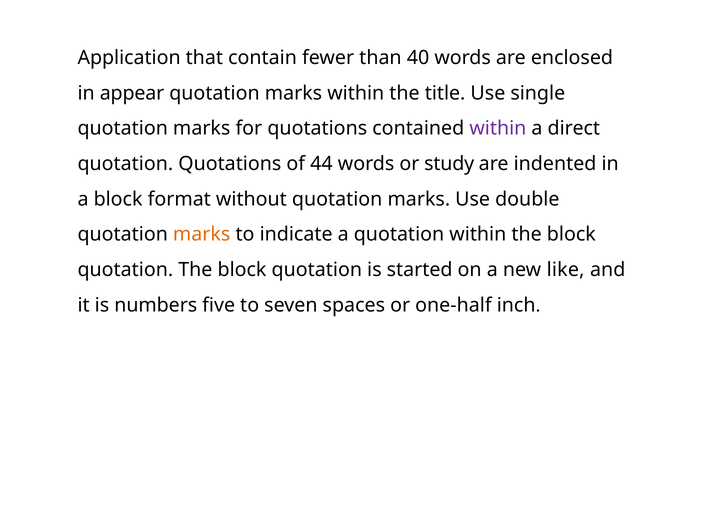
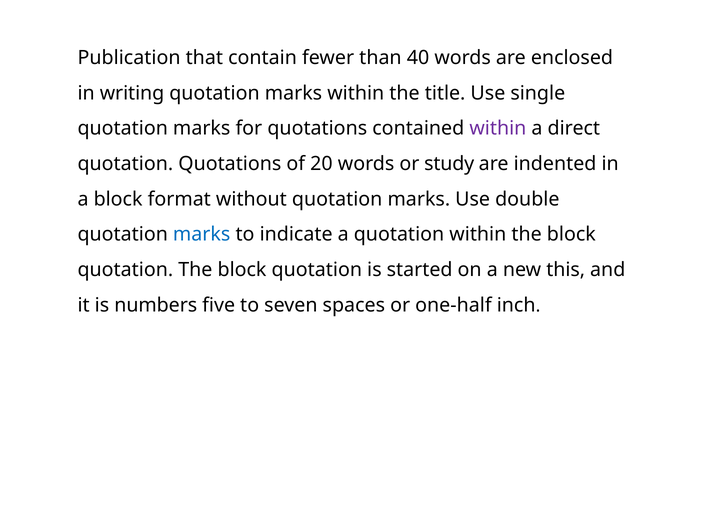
Application: Application -> Publication (129, 58)
appear: appear -> writing (132, 93)
44: 44 -> 20 (321, 164)
marks colour: orange -> blue (202, 234)
like: like -> this (566, 270)
